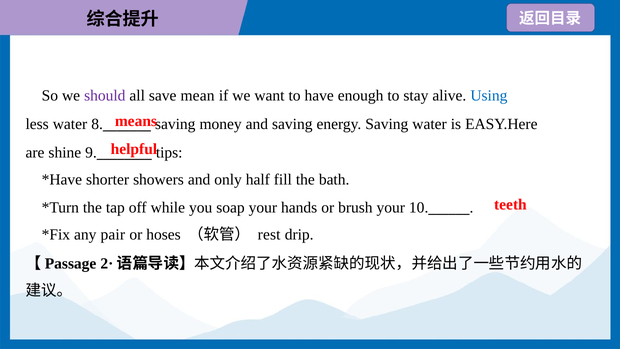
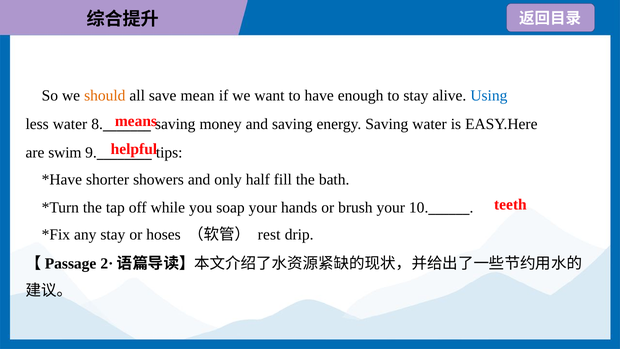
should colour: purple -> orange (105, 96)
shine: shine -> swim (65, 152)
any pair: pair -> stay (113, 234)
